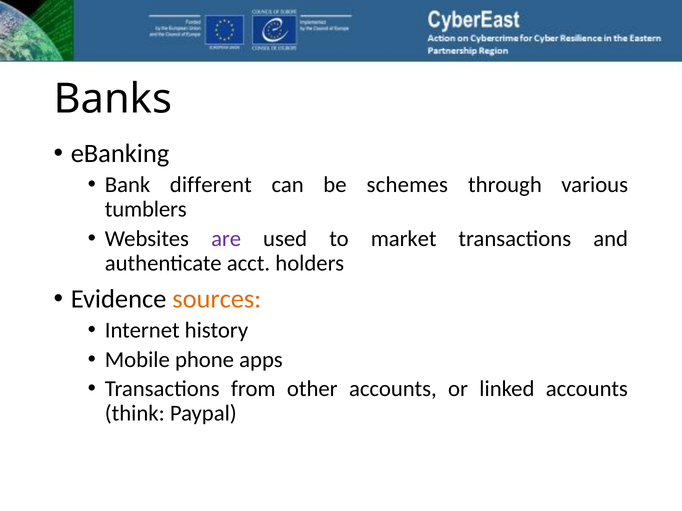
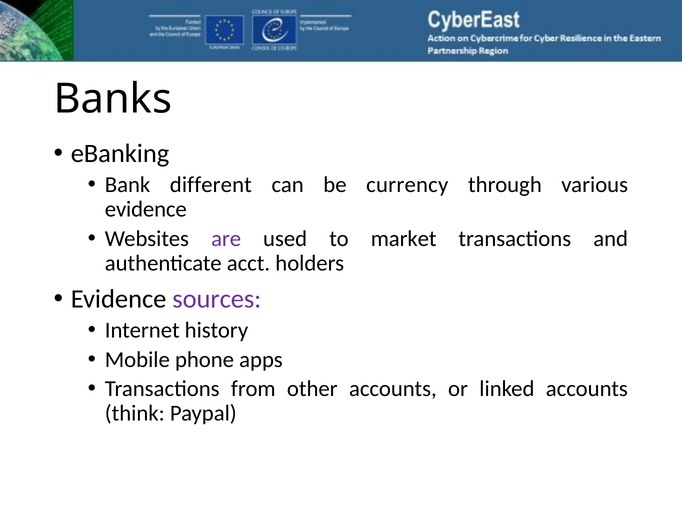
schemes: schemes -> currency (407, 185)
tumblers: tumblers -> evidence (146, 210)
sources colour: orange -> purple (217, 299)
